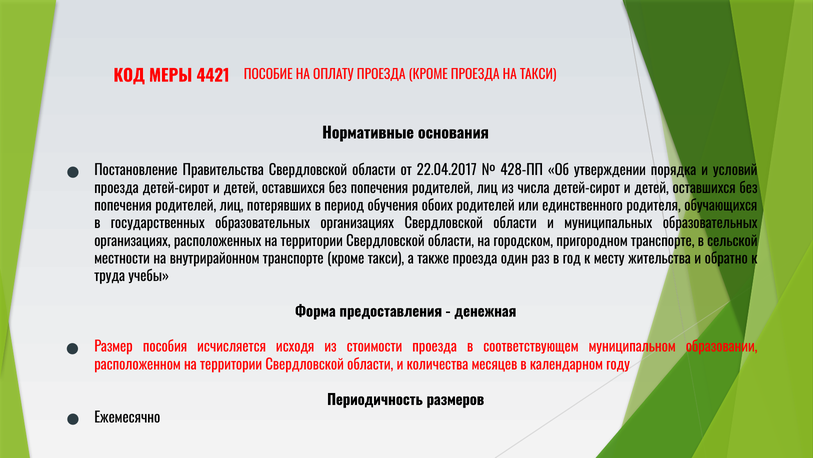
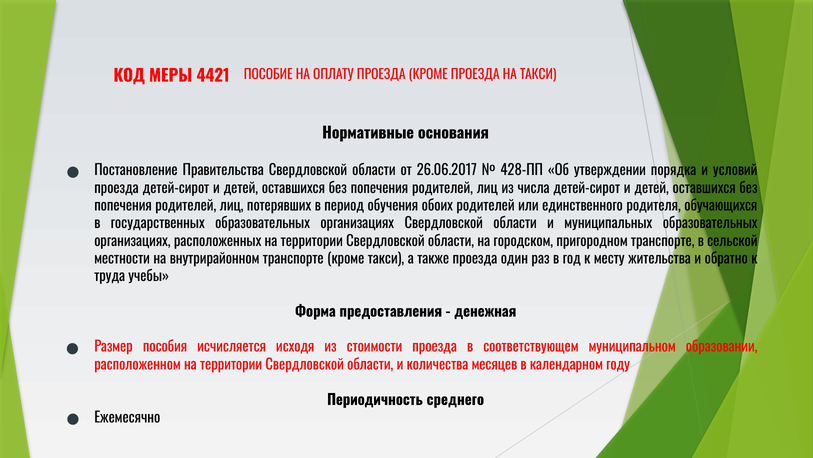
22.04.2017: 22.04.2017 -> 26.06.2017 (447, 170)
размеров: размеров -> среднего (455, 400)
